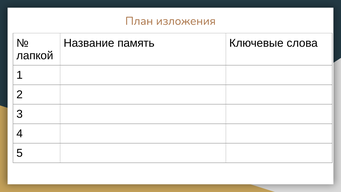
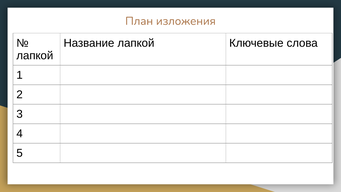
Название память: память -> лапкой (136, 43)
